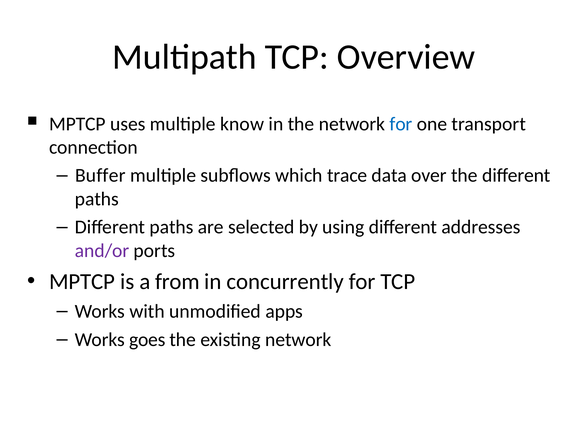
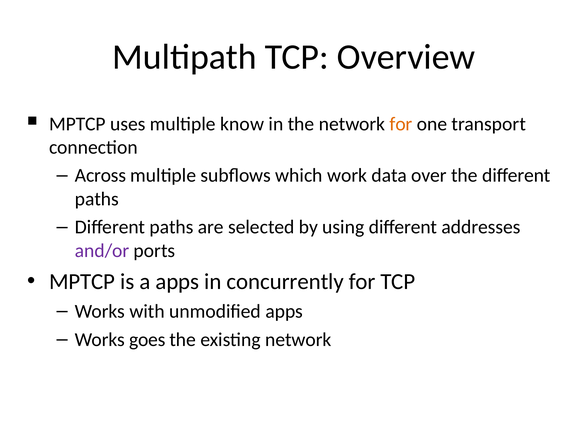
for colour: blue -> orange (401, 124)
Buffer: Buffer -> Across (100, 176)
trace: trace -> work (347, 176)
a from: from -> apps (177, 282)
